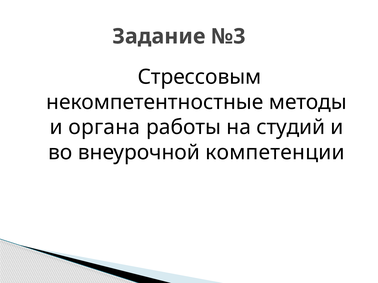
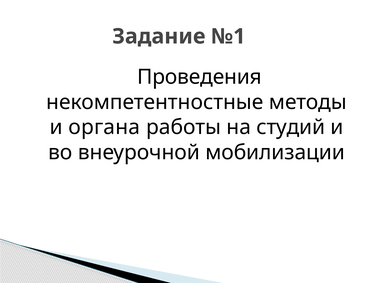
№3: №3 -> №1 (228, 36)
Стрессовым: Стрессовым -> Проведения (199, 77)
компетенции: компетенции -> мобилизации (275, 153)
